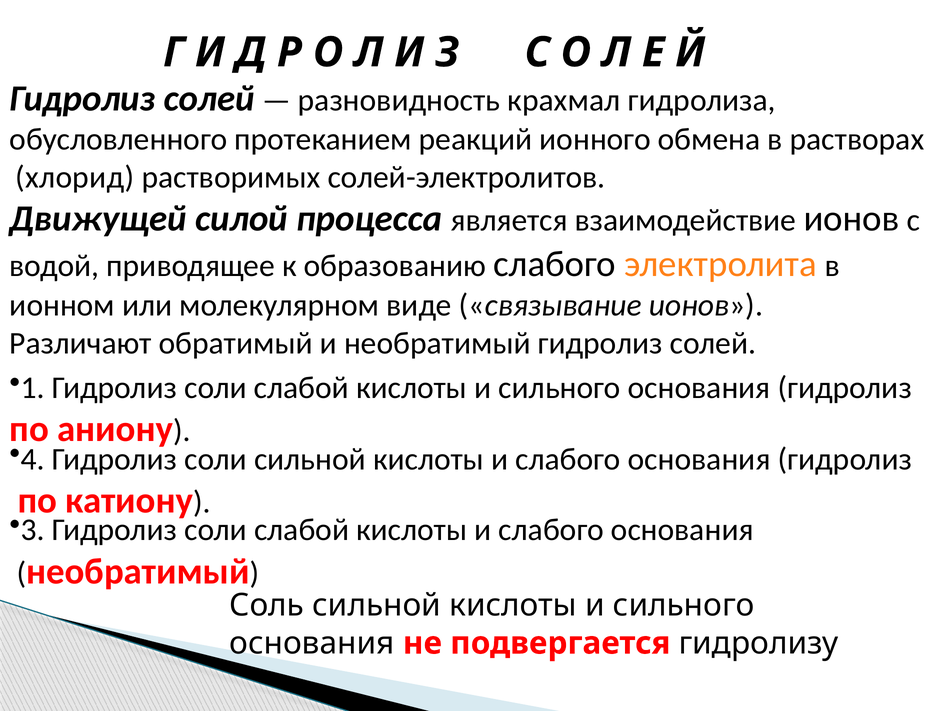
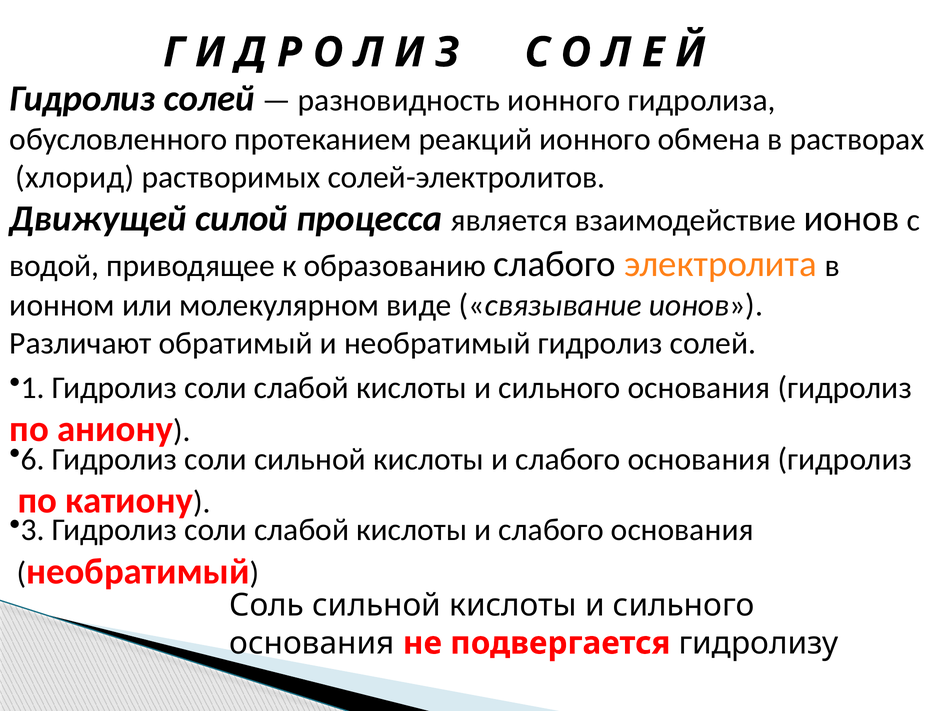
разновидность крахмал: крахмал -> ионного (564, 100)
4: 4 -> 6 (33, 459)
